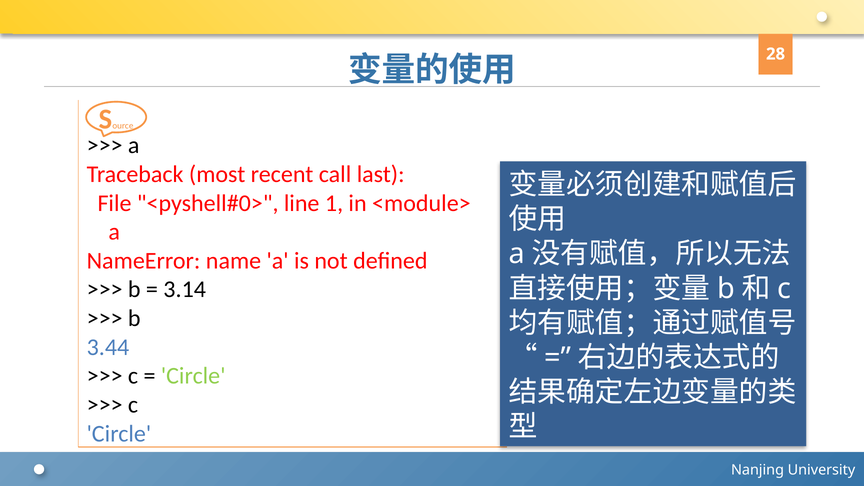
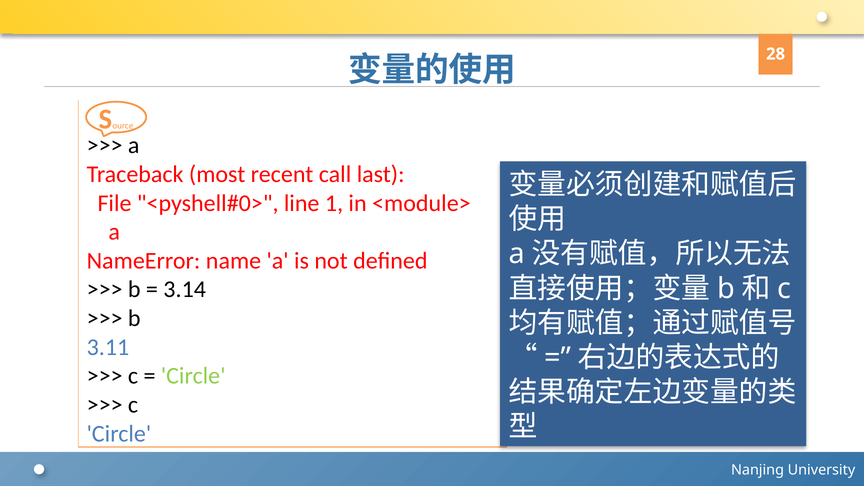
3.44: 3.44 -> 3.11 (108, 347)
